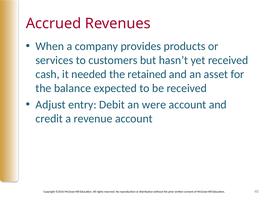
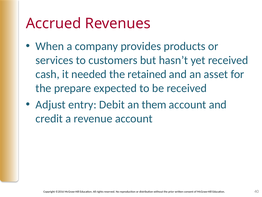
balance: balance -> prepare (73, 88)
were: were -> them (154, 104)
